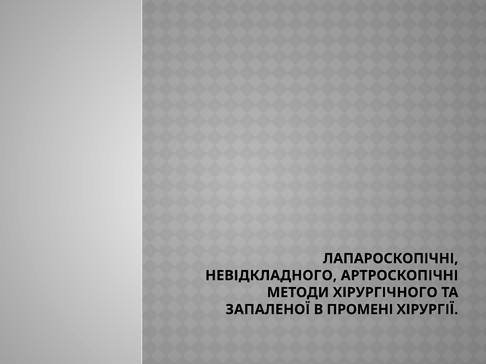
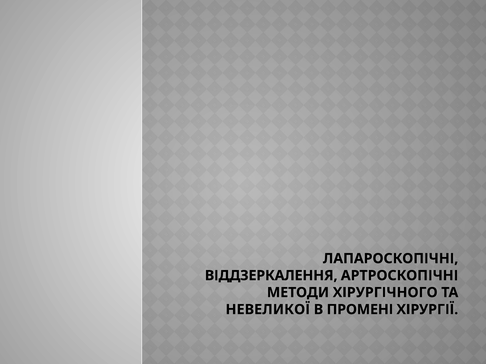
НЕВІДКЛАДНОГО: НЕВІДКЛАДНОГО -> ВІДДЗЕРКАЛЕННЯ (271, 276)
ЗАПАЛЕНОЇ: ЗАПАЛЕНОЇ -> НЕВЕЛИКОЇ (268, 310)
